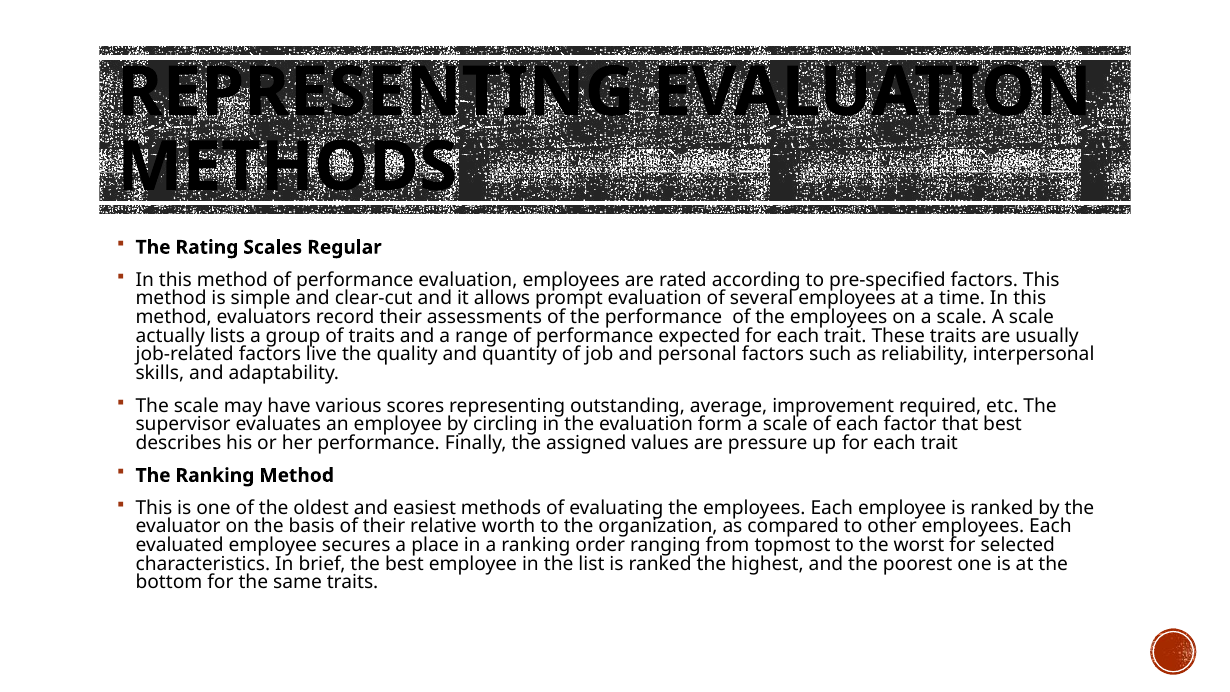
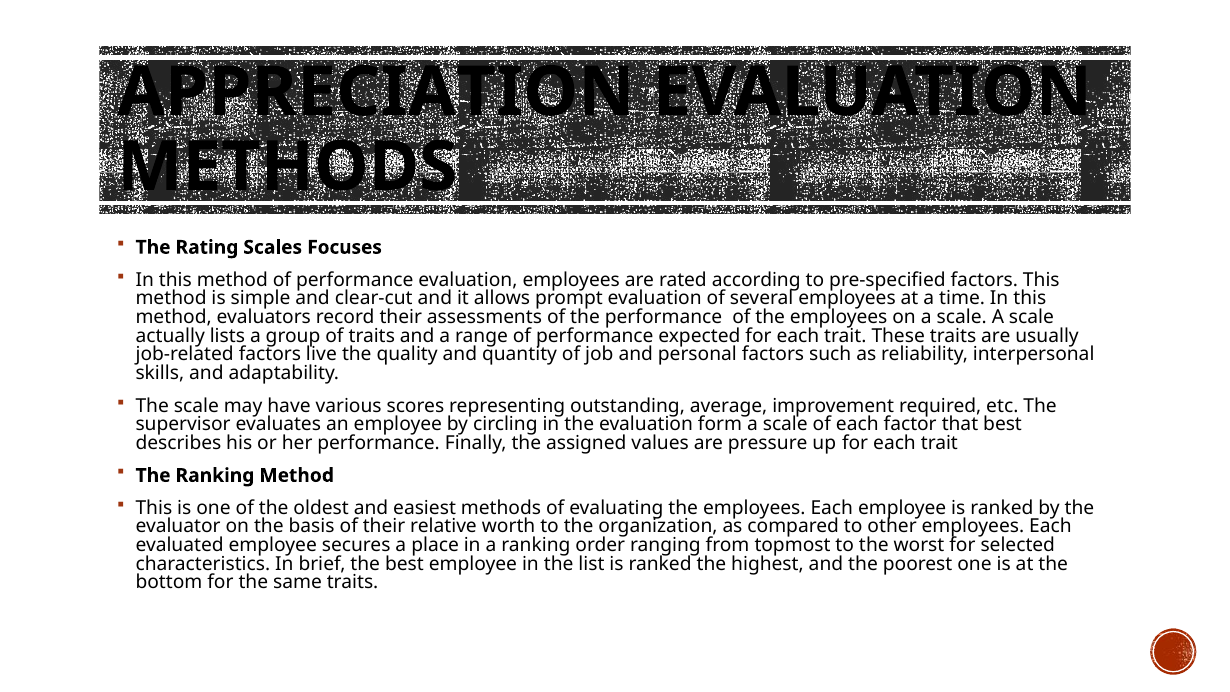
REPRESENTING: REPRESENTING -> APPRECIATION (376, 92)
Regular: Regular -> Focuses (345, 247)
